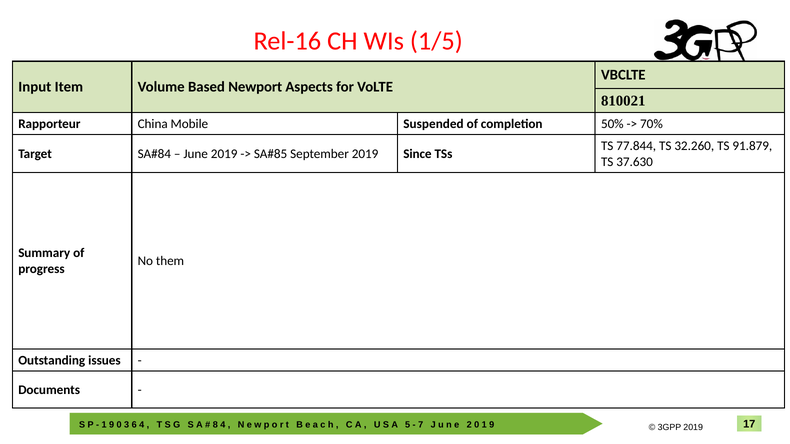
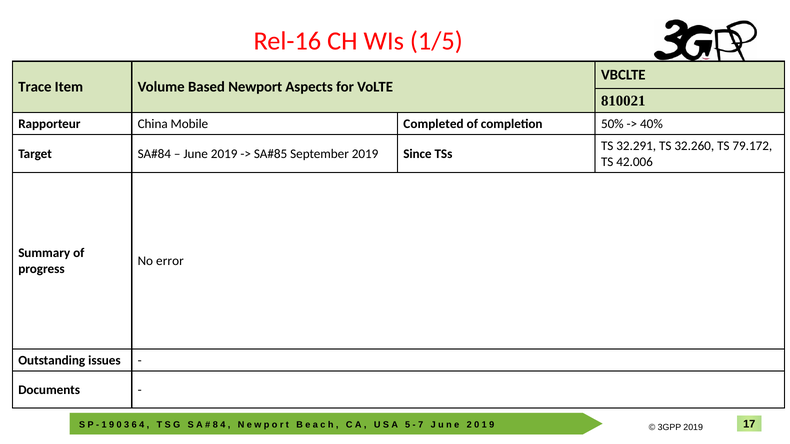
Input: Input -> Trace (35, 87)
Suspended: Suspended -> Completed (434, 124)
70%: 70% -> 40% (651, 124)
77.844: 77.844 -> 32.291 (636, 146)
91.879: 91.879 -> 79.172 (752, 146)
37.630: 37.630 -> 42.006 (635, 162)
them: them -> error (170, 261)
